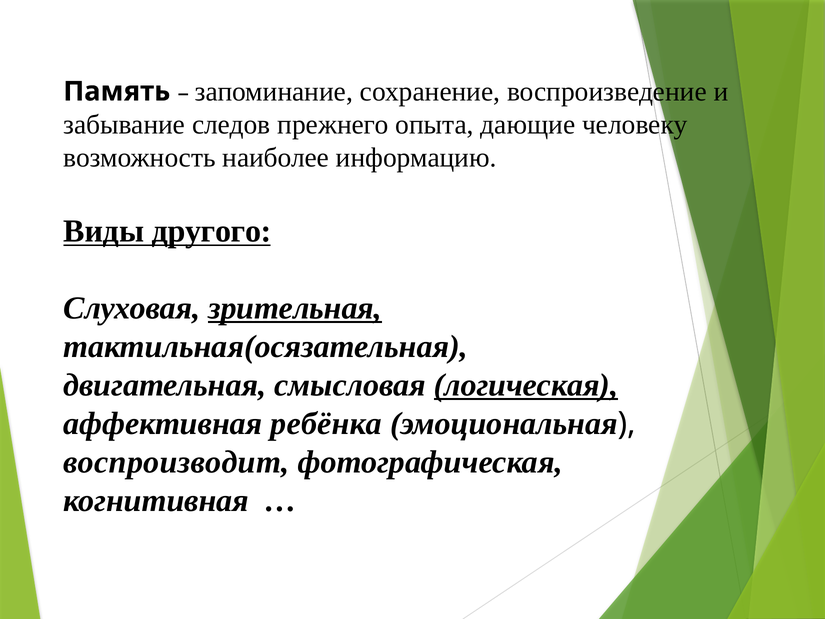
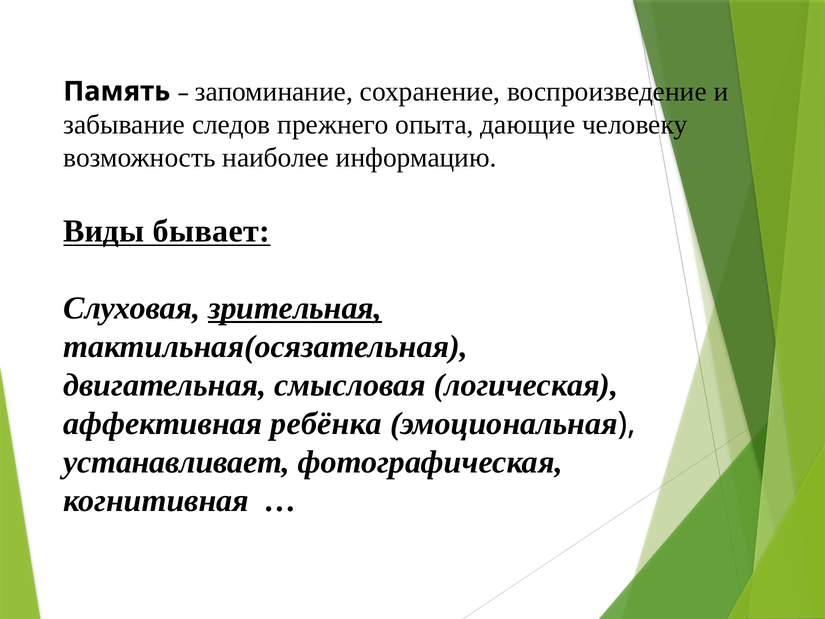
другого: другого -> бывает (211, 231)
логическая underline: present -> none (526, 385)
воспроизводит: воспроизводит -> устанавливает (177, 462)
